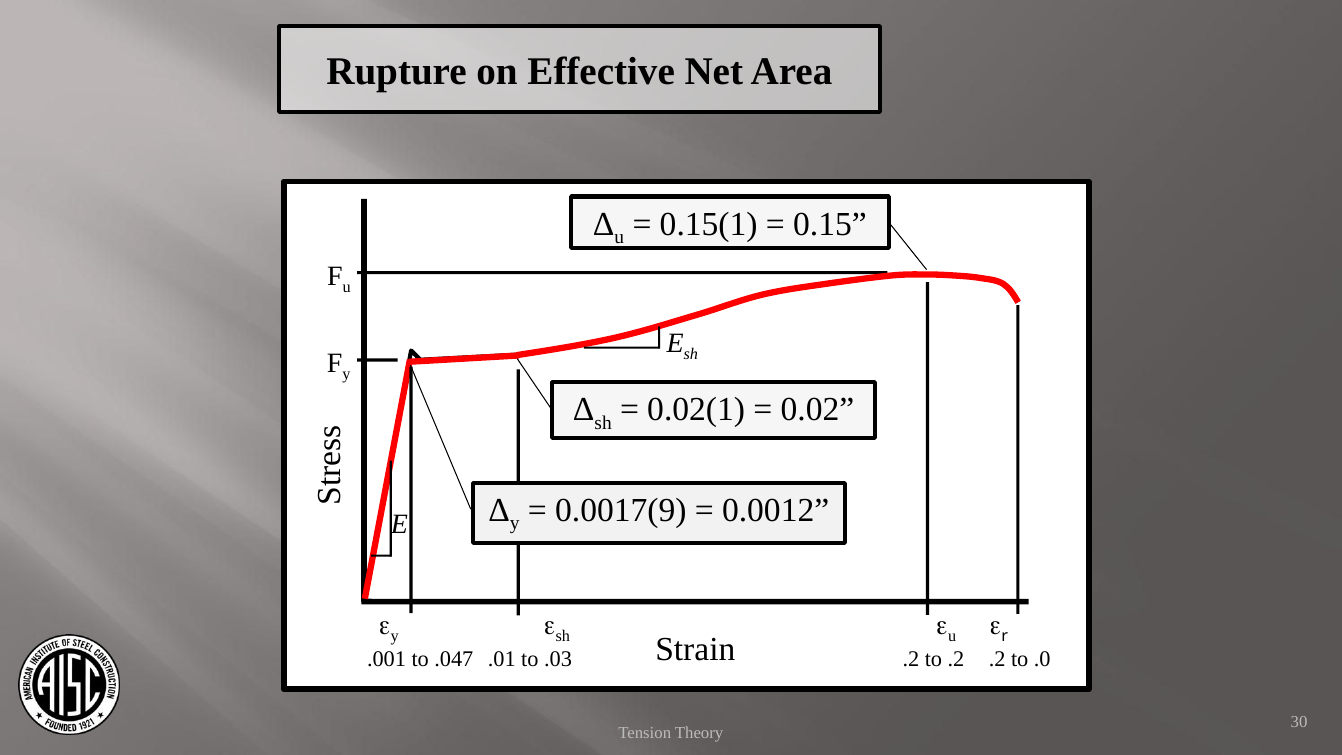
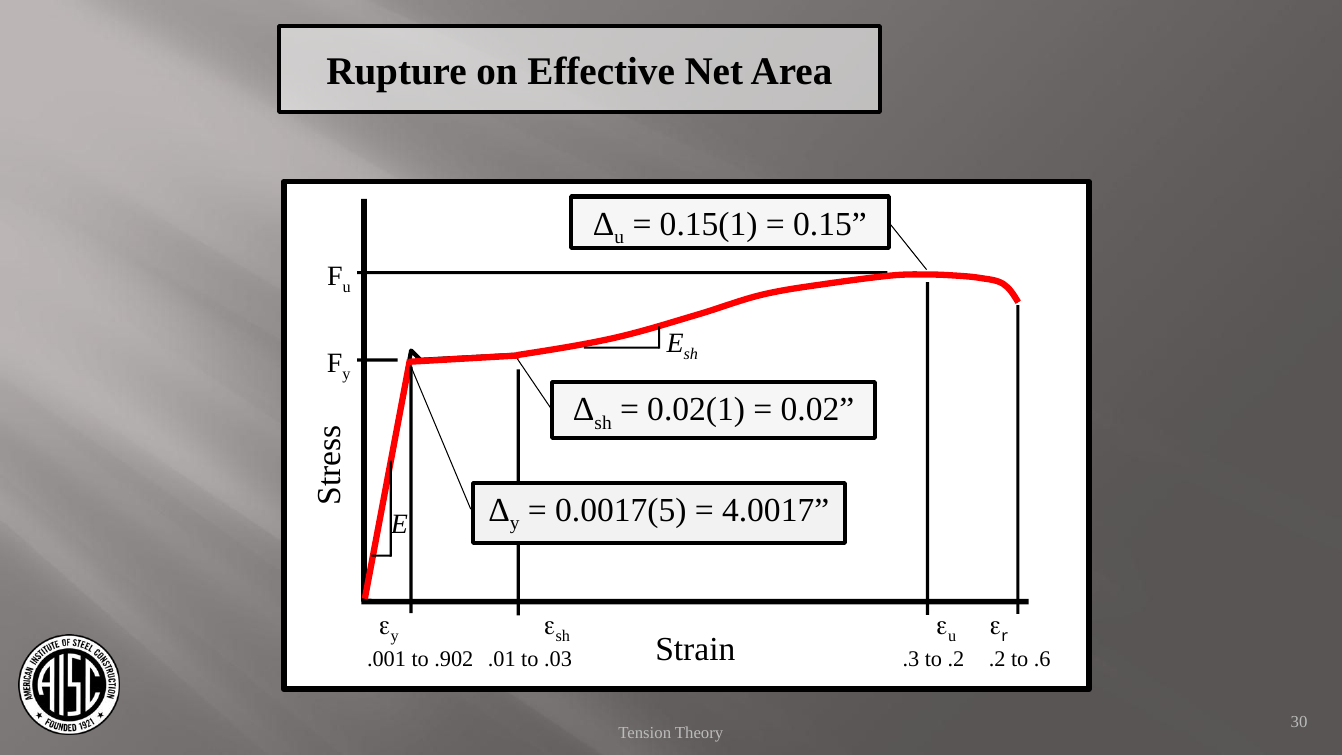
0.0017(9: 0.0017(9 -> 0.0017(5 (621, 510)
0.0012: 0.0012 -> 4.0017 (776, 510)
.047: .047 -> .902 (454, 659)
.2: .2 -> .3 (911, 659)
.0: .0 -> .6 (1042, 659)
